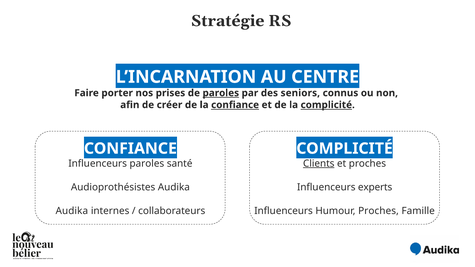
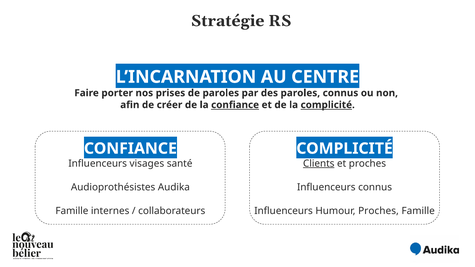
paroles underline: present -> none (221, 93)
des seniors: seniors -> paroles (300, 93)
Influenceurs paroles: paroles -> visages (147, 164)
Influenceurs experts: experts -> connus (375, 187)
Audika: Audika -> Famille (72, 211)
